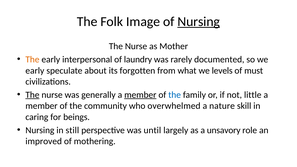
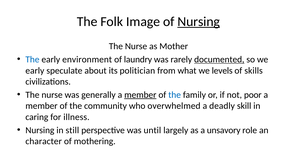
The colour: orange -> blue (32, 59)
interpersonal: interpersonal -> environment (87, 59)
documented underline: none -> present (219, 59)
forgotten: forgotten -> politician (137, 71)
must: must -> skills (254, 71)
The underline: present -> none (32, 95)
little: little -> poor (253, 95)
nature: nature -> deadly (222, 106)
beings: beings -> illness (76, 117)
improved: improved -> character (44, 141)
